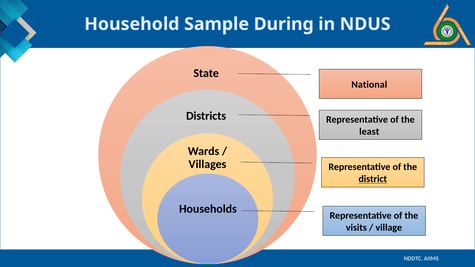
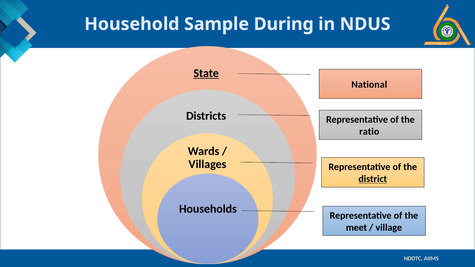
State underline: none -> present (206, 73)
least: least -> ratio (369, 132)
visits: visits -> meet (356, 228)
